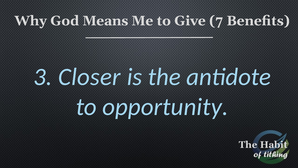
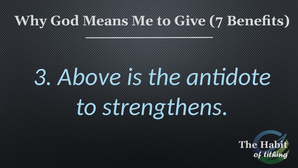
Closer: Closer -> Above (89, 77)
opportunity: opportunity -> strengthens (165, 107)
